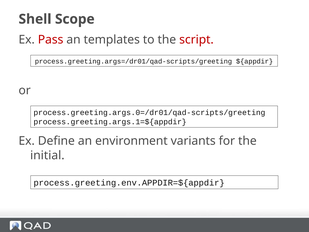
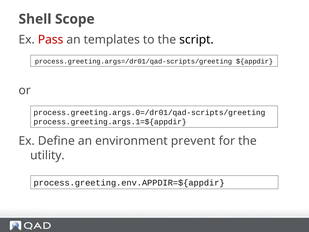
script colour: red -> black (196, 40)
variants: variants -> prevent (193, 141)
initial: initial -> utility (47, 155)
